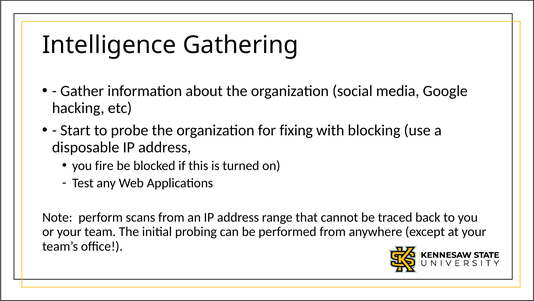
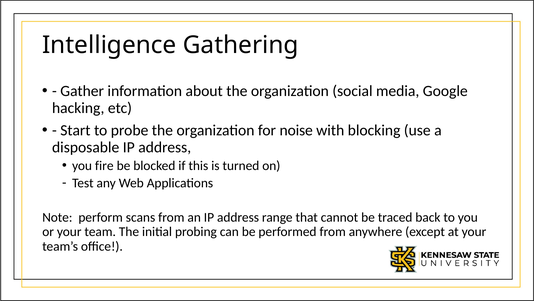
fixing: fixing -> noise (296, 130)
